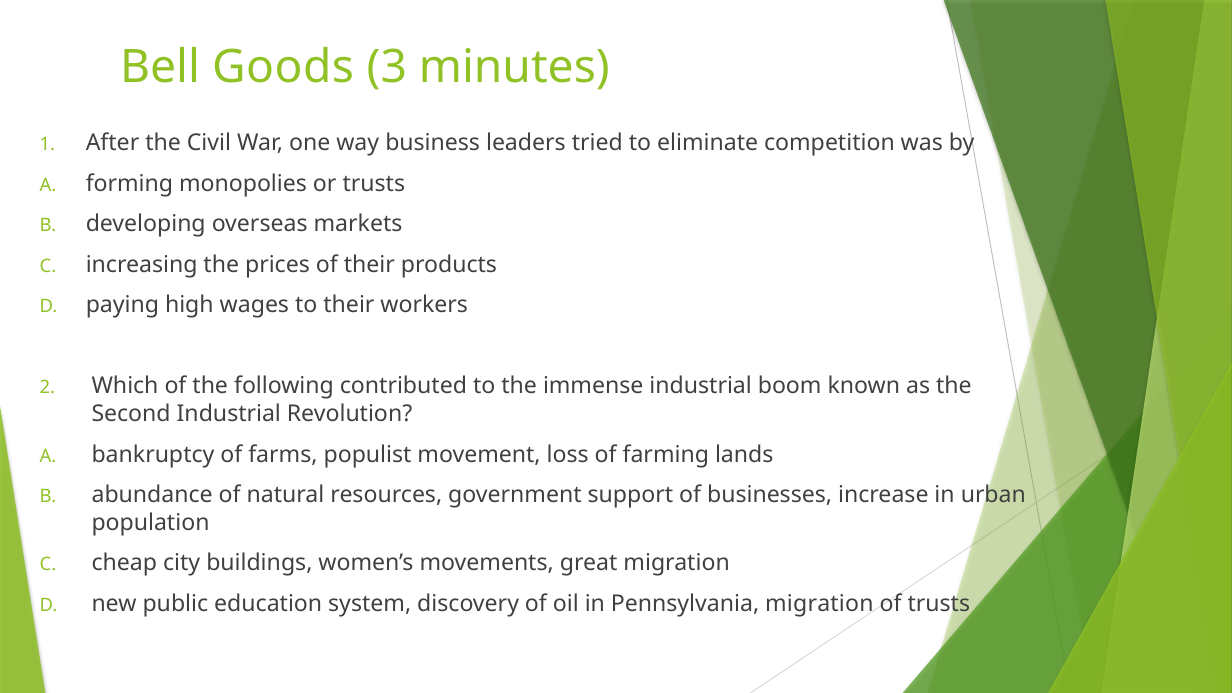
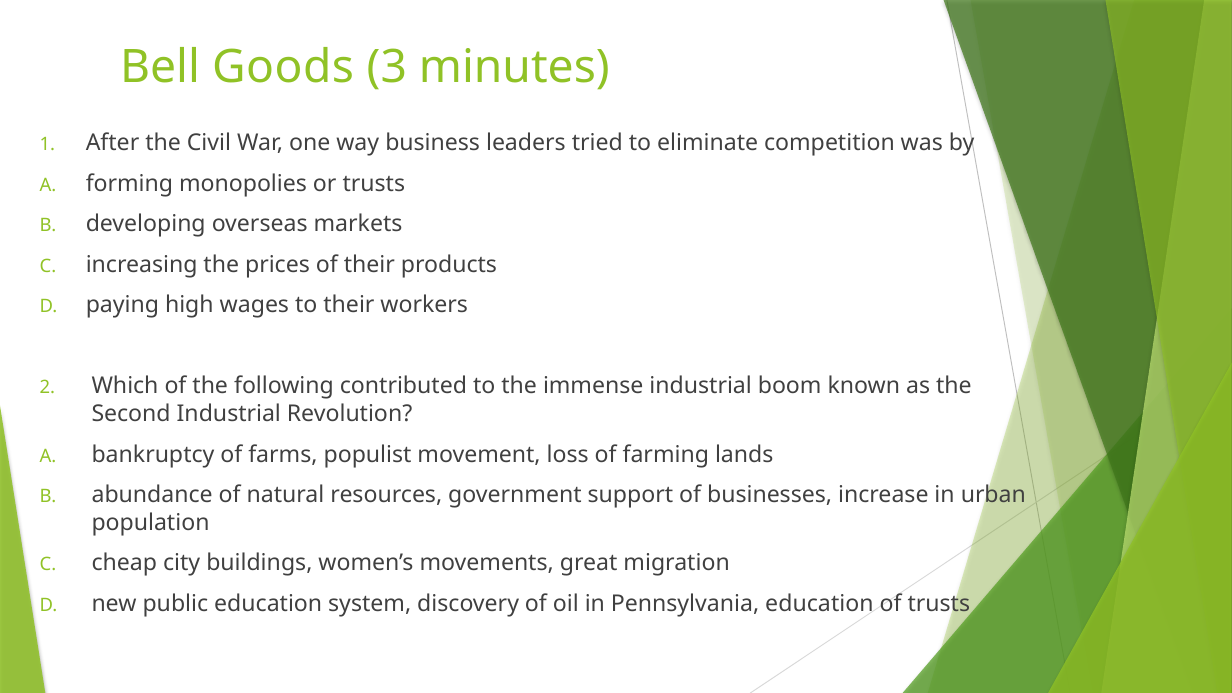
Pennsylvania migration: migration -> education (819, 604)
